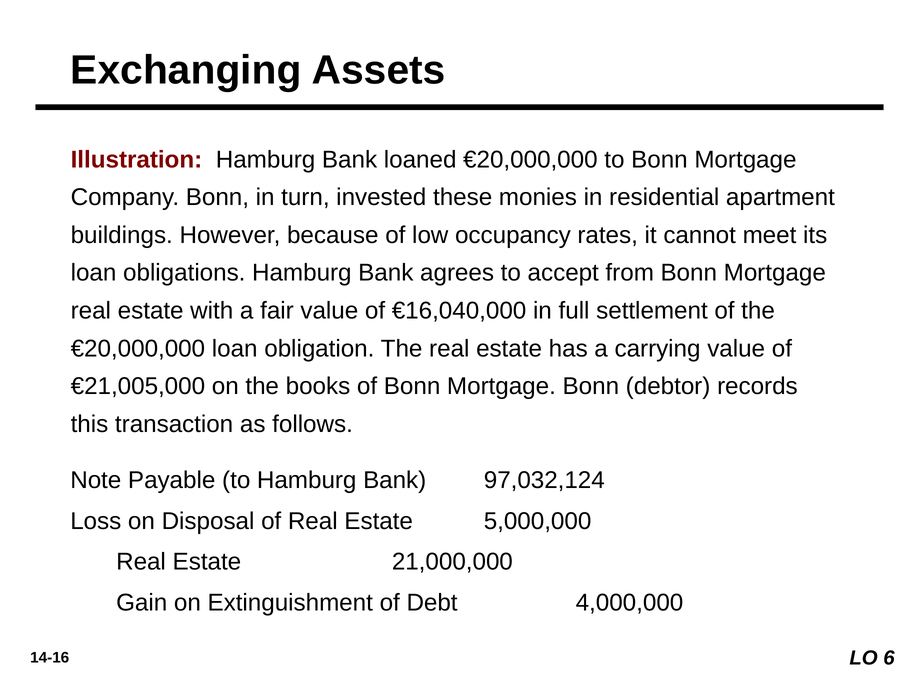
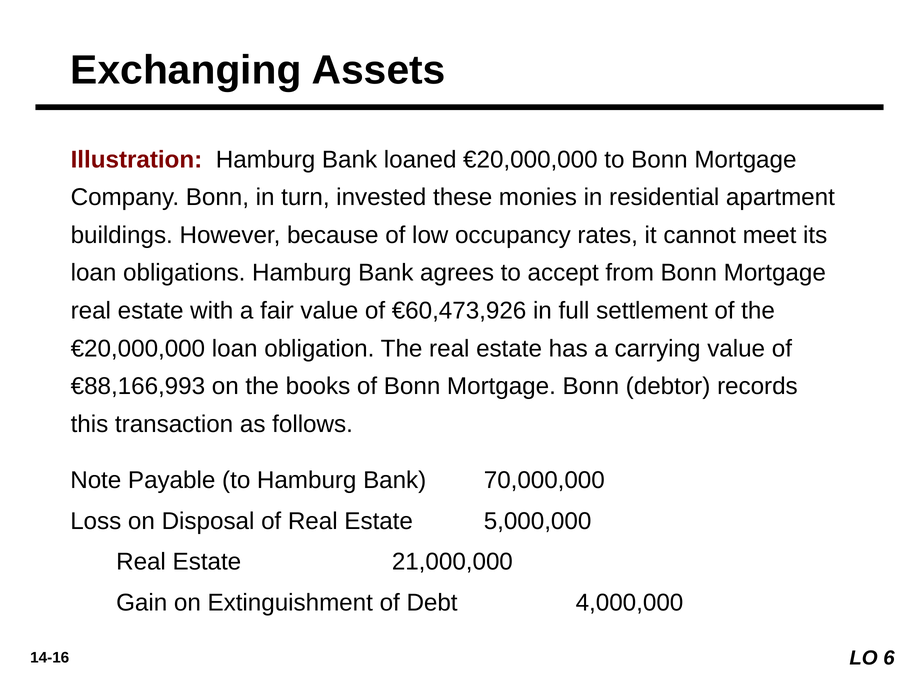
€16,040,000: €16,040,000 -> €60,473,926 (459, 311)
€21,005,000: €21,005,000 -> €88,166,993 (138, 386)
97,032,124: 97,032,124 -> 70,000,000 (544, 481)
